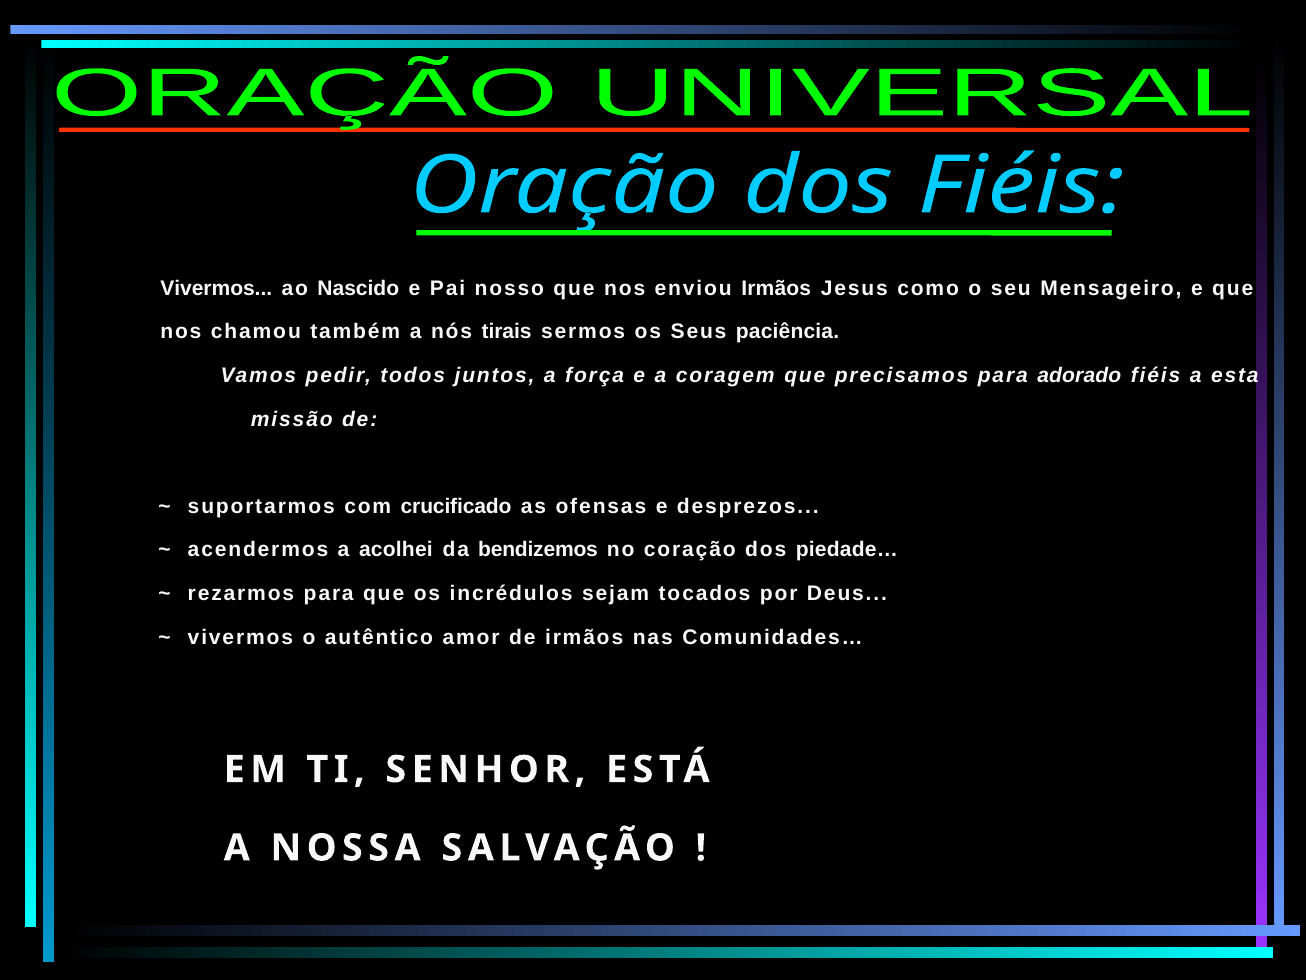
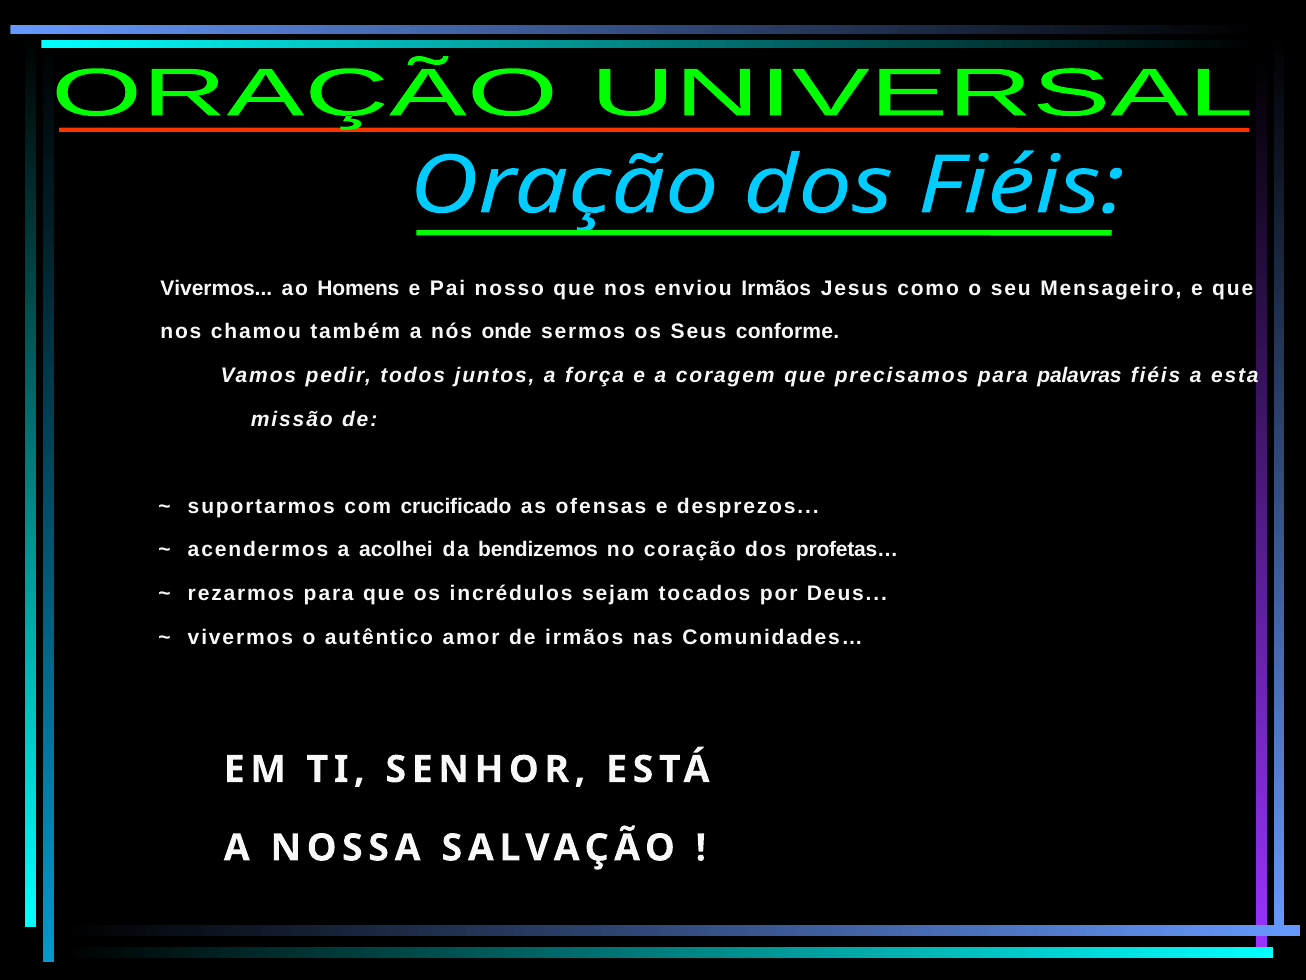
Nascido: Nascido -> Homens (358, 288)
tirais: tirais -> onde (507, 332)
paciência: paciência -> conforme (788, 332)
adorado: adorado -> palavras (1079, 375)
piedade…: piedade… -> profetas… (847, 550)
